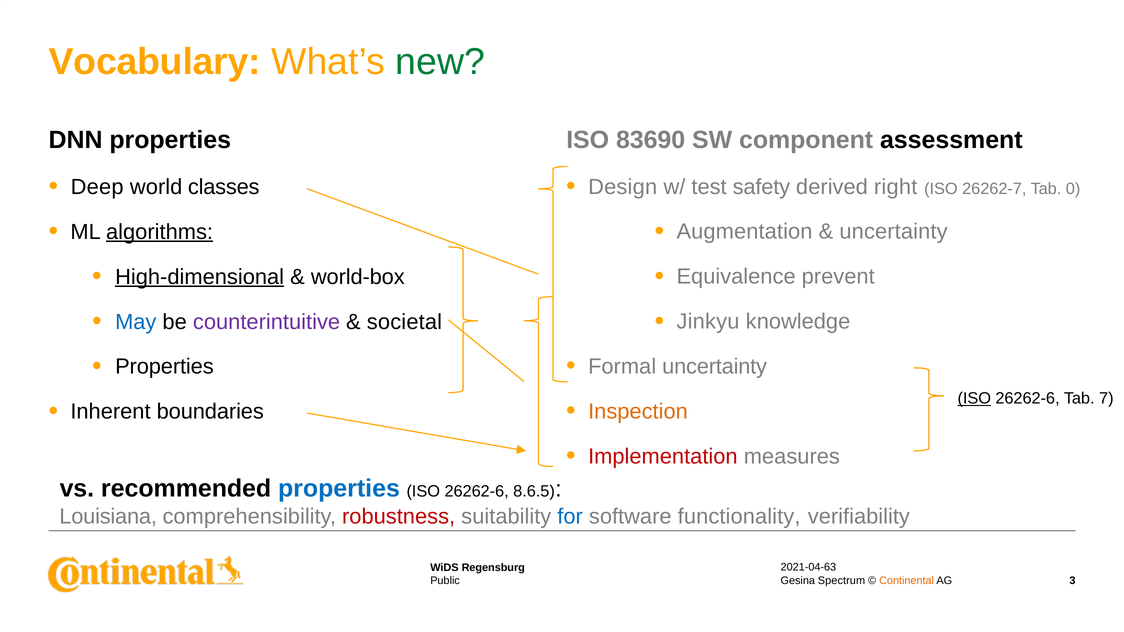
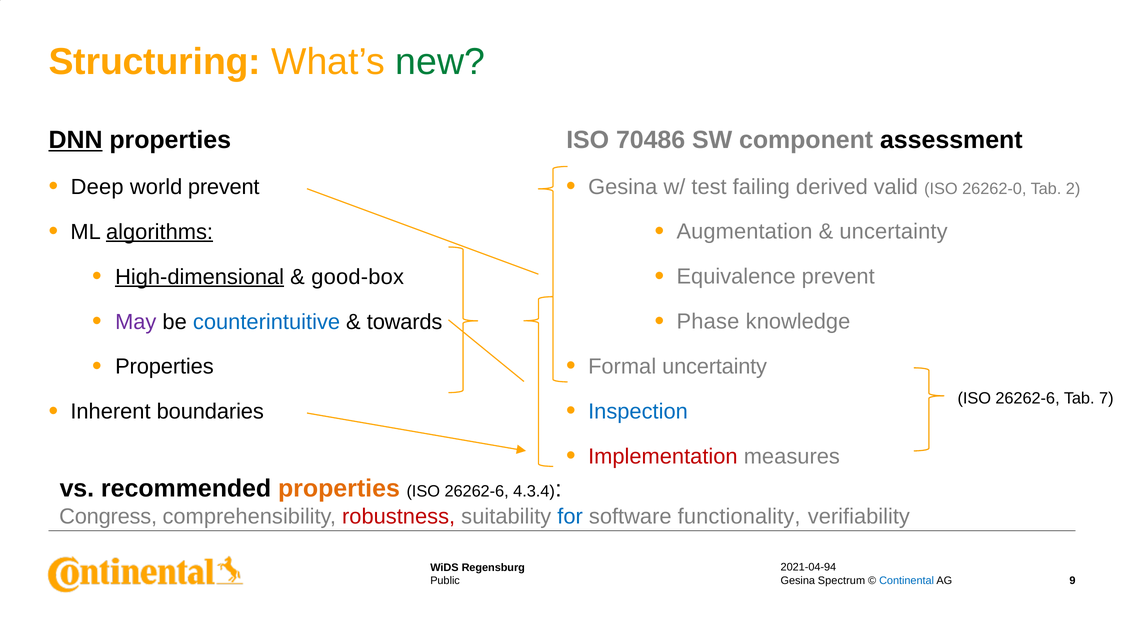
Vocabulary: Vocabulary -> Structuring (155, 62)
DNN underline: none -> present (76, 140)
83690: 83690 -> 70486 (651, 140)
world classes: classes -> prevent (224, 187)
Design: Design -> Gesina (623, 187)
safety: safety -> failing (761, 187)
right: right -> valid (896, 187)
26262-7: 26262-7 -> 26262-0 (994, 189)
0: 0 -> 2 (1073, 189)
world-box: world-box -> good-box (358, 277)
Jinkyu: Jinkyu -> Phase (708, 322)
May colour: blue -> purple (136, 322)
counterintuitive colour: purple -> blue (267, 322)
societal: societal -> towards (405, 322)
ISO underline: present -> none (974, 398)
Inspection colour: orange -> blue (638, 412)
properties colour: blue -> orange (339, 489)
8.6.5: 8.6.5 -> 4.3.4 (534, 492)
Louisiana: Louisiana -> Congress (108, 517)
2021-04-63: 2021-04-63 -> 2021-04-94 (808, 568)
Continental colour: orange -> blue (907, 581)
3: 3 -> 9 (1072, 581)
